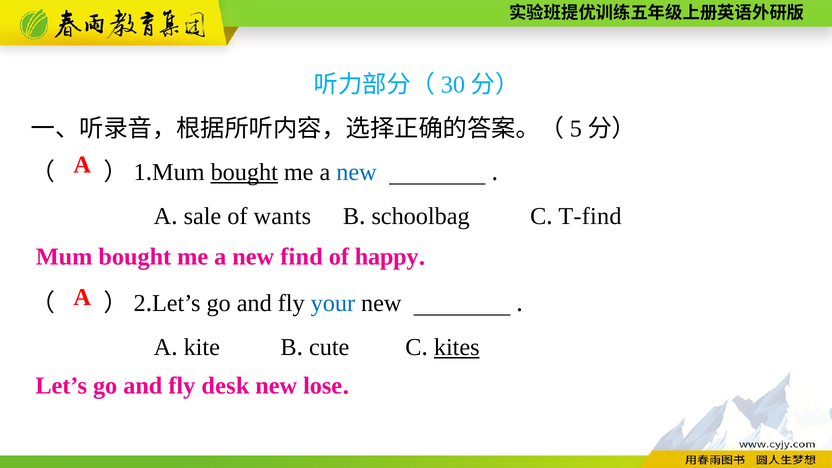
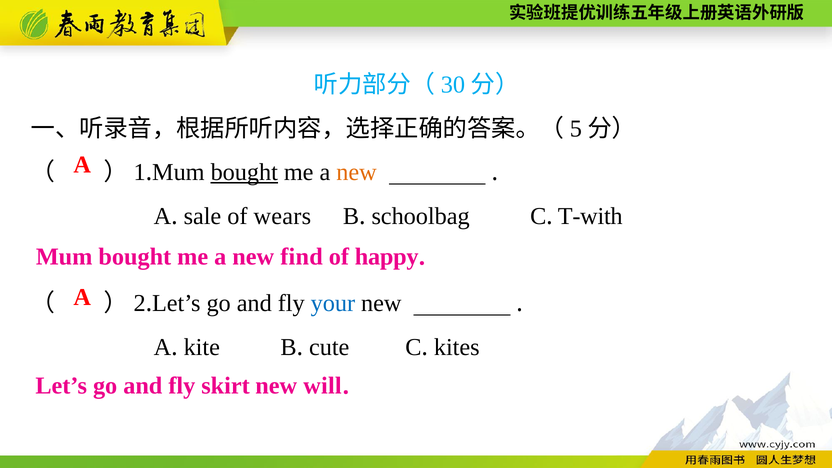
new colour: blue -> orange (357, 172)
wants: wants -> wears (282, 216)
T-find: T-find -> T-with (590, 216)
kites underline: present -> none (457, 347)
desk: desk -> skirt (226, 386)
lose: lose -> will (322, 386)
